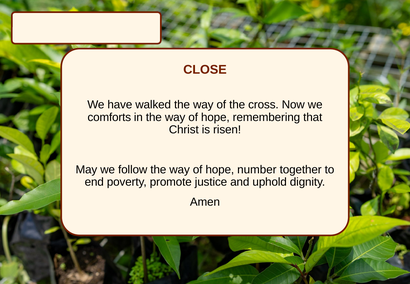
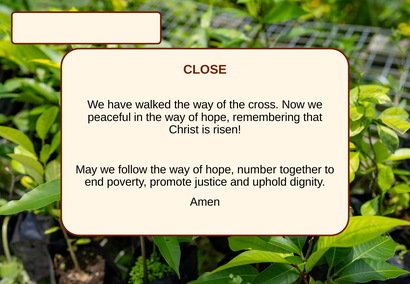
comforts: comforts -> peaceful (109, 117)
